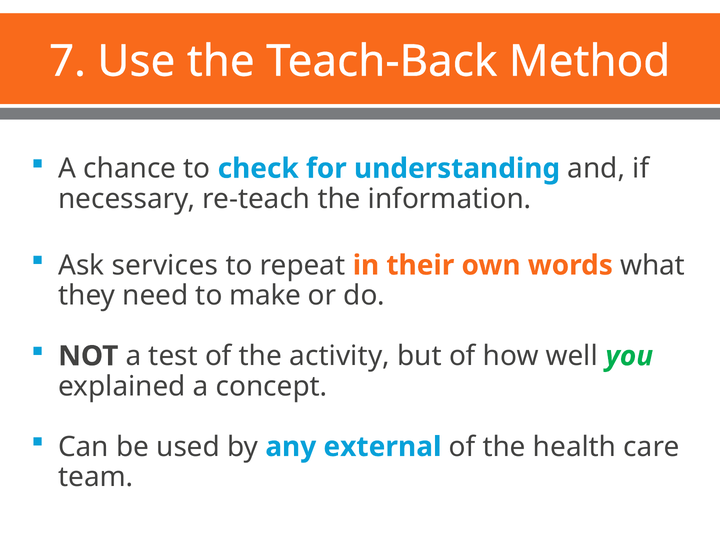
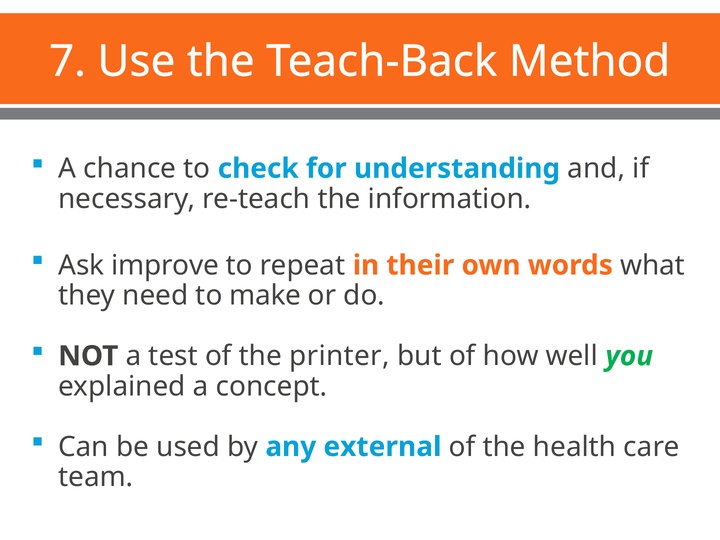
services: services -> improve (165, 265)
activity: activity -> printer (339, 356)
